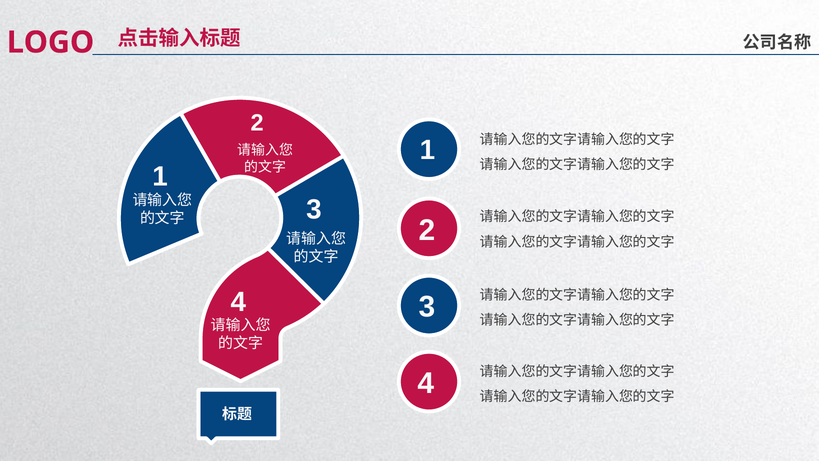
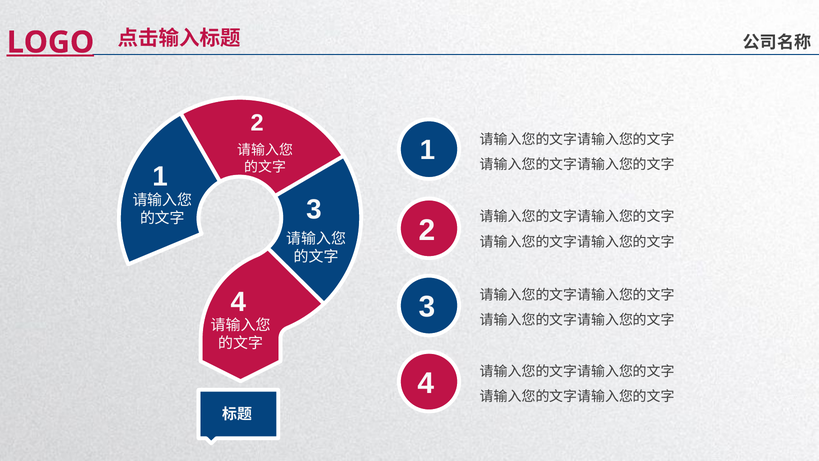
LOGO underline: none -> present (50, 42)
